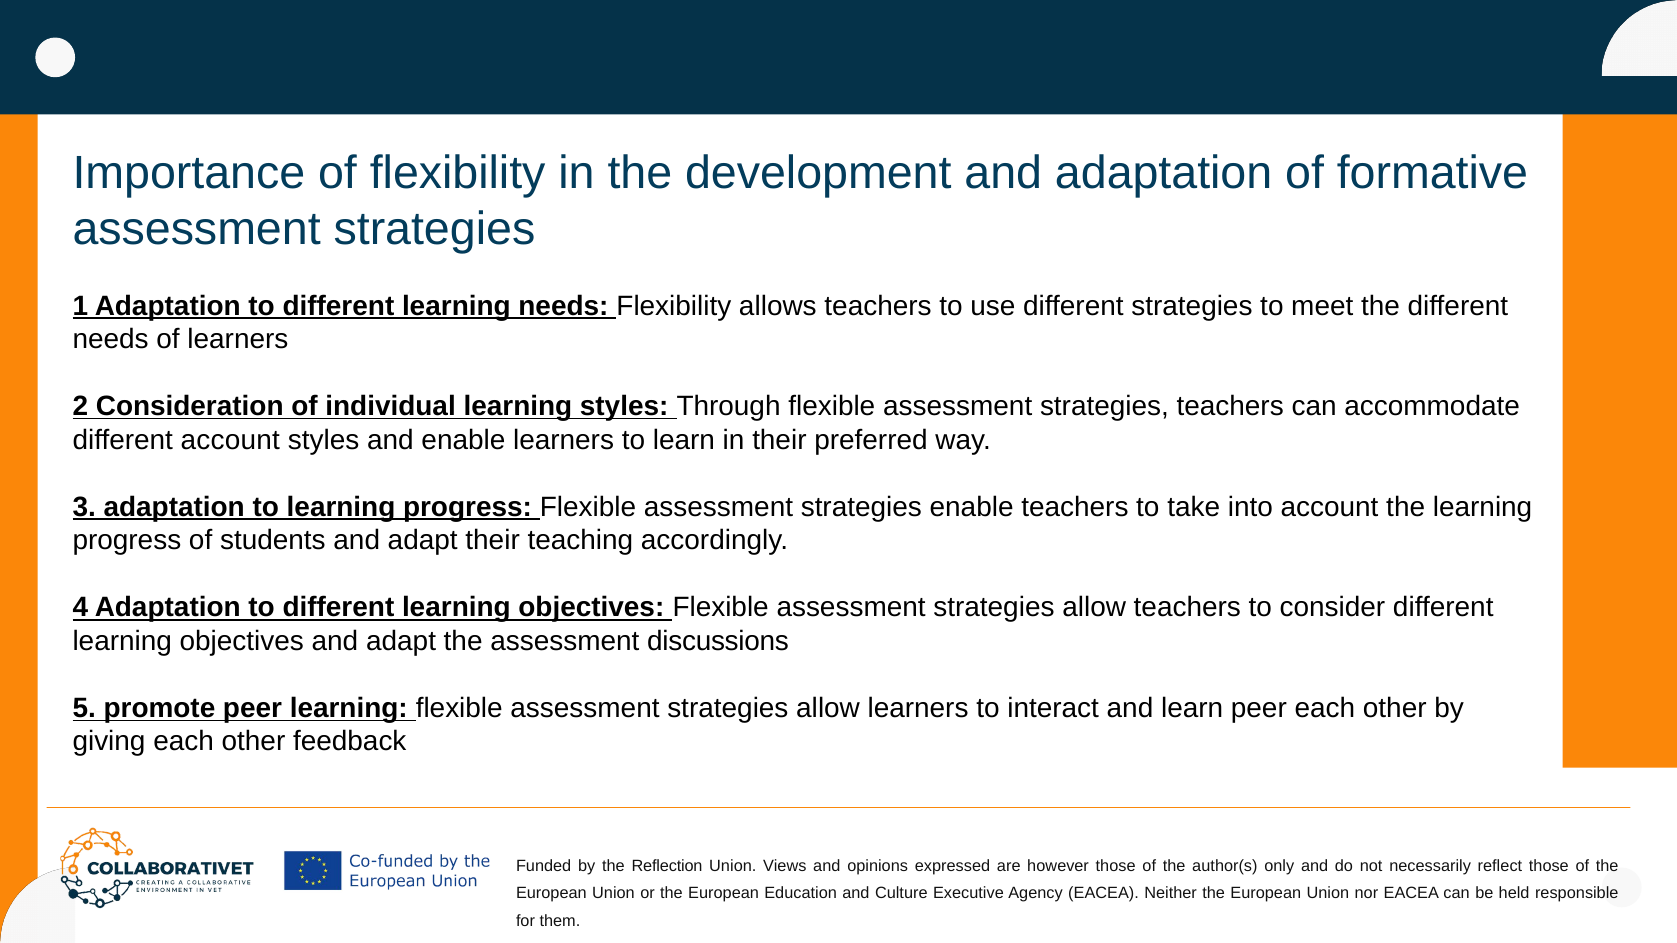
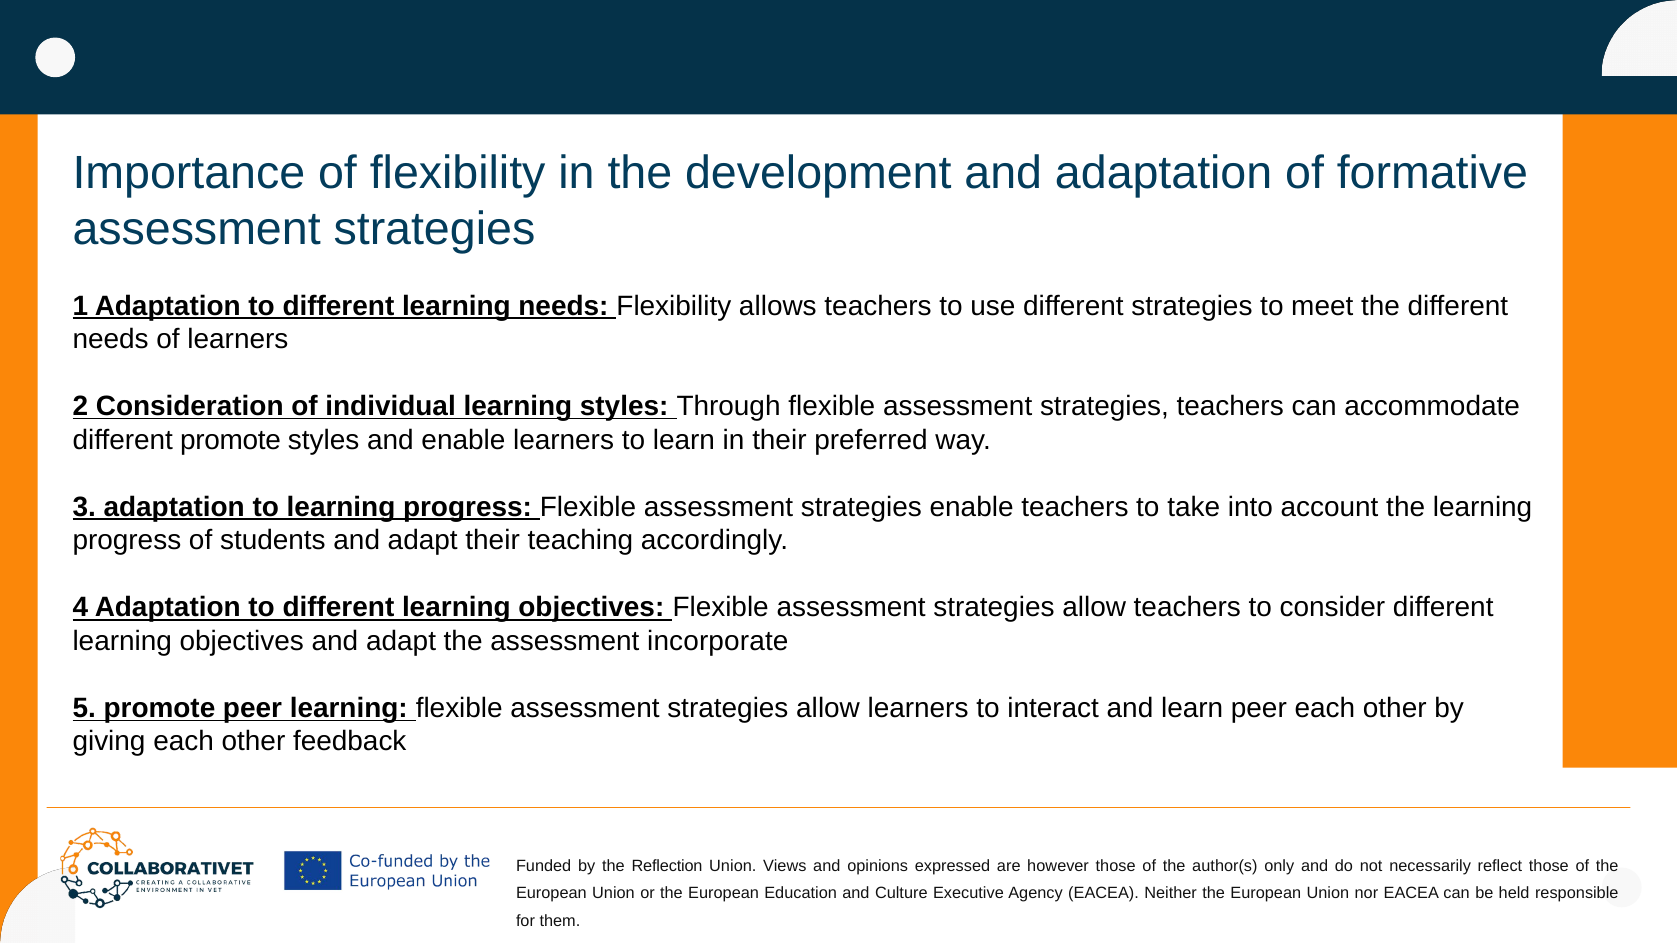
different account: account -> promote (231, 440)
discussions: discussions -> incorporate (718, 641)
